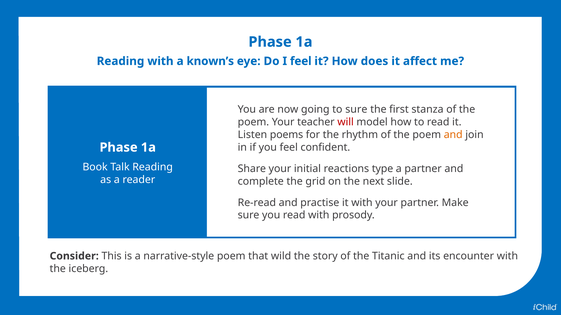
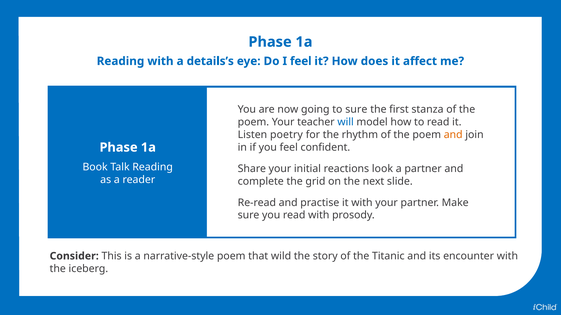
known’s: known’s -> details’s (210, 61)
will colour: red -> blue (346, 122)
poems: poems -> poetry (286, 135)
type: type -> look (382, 169)
